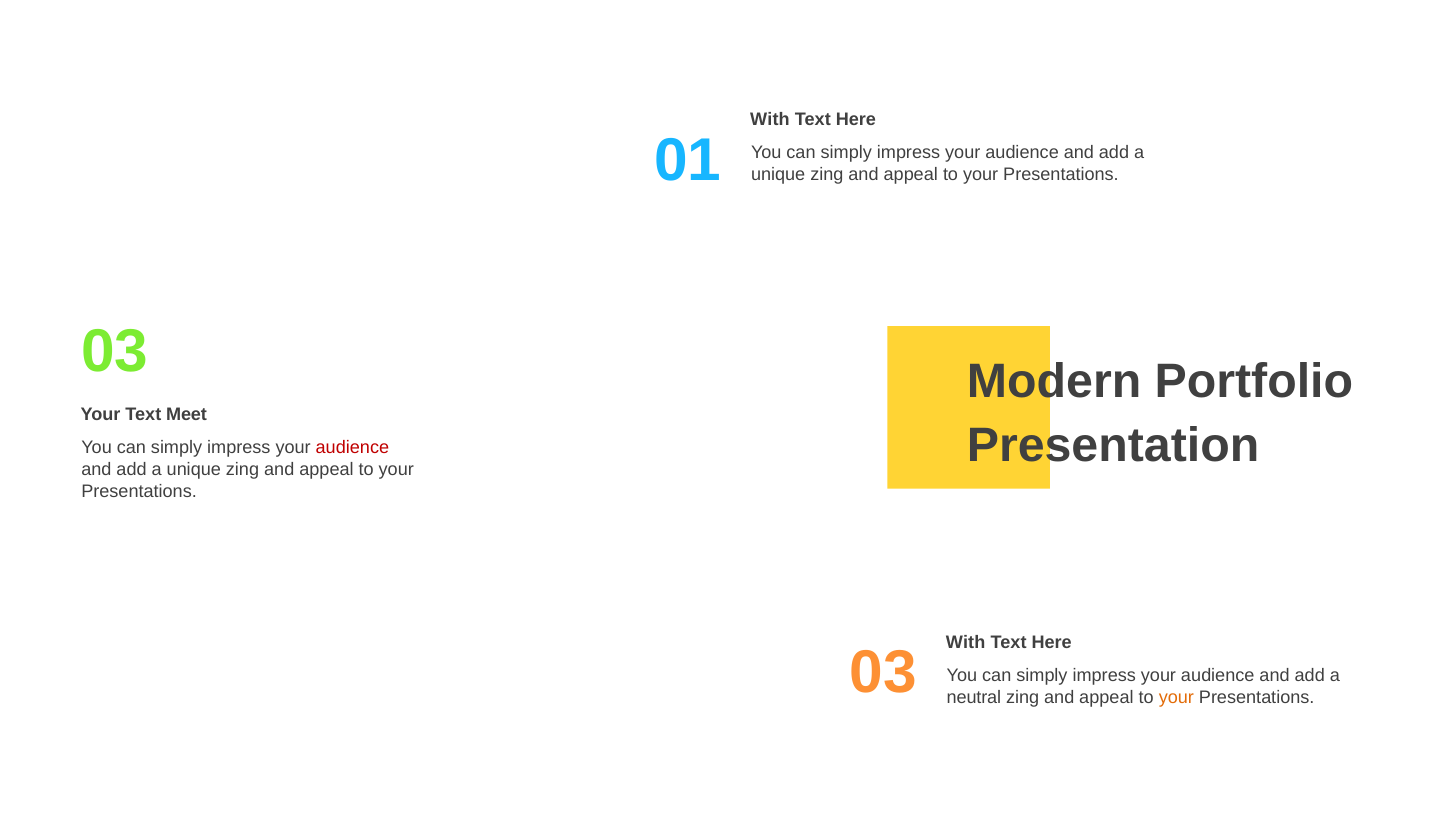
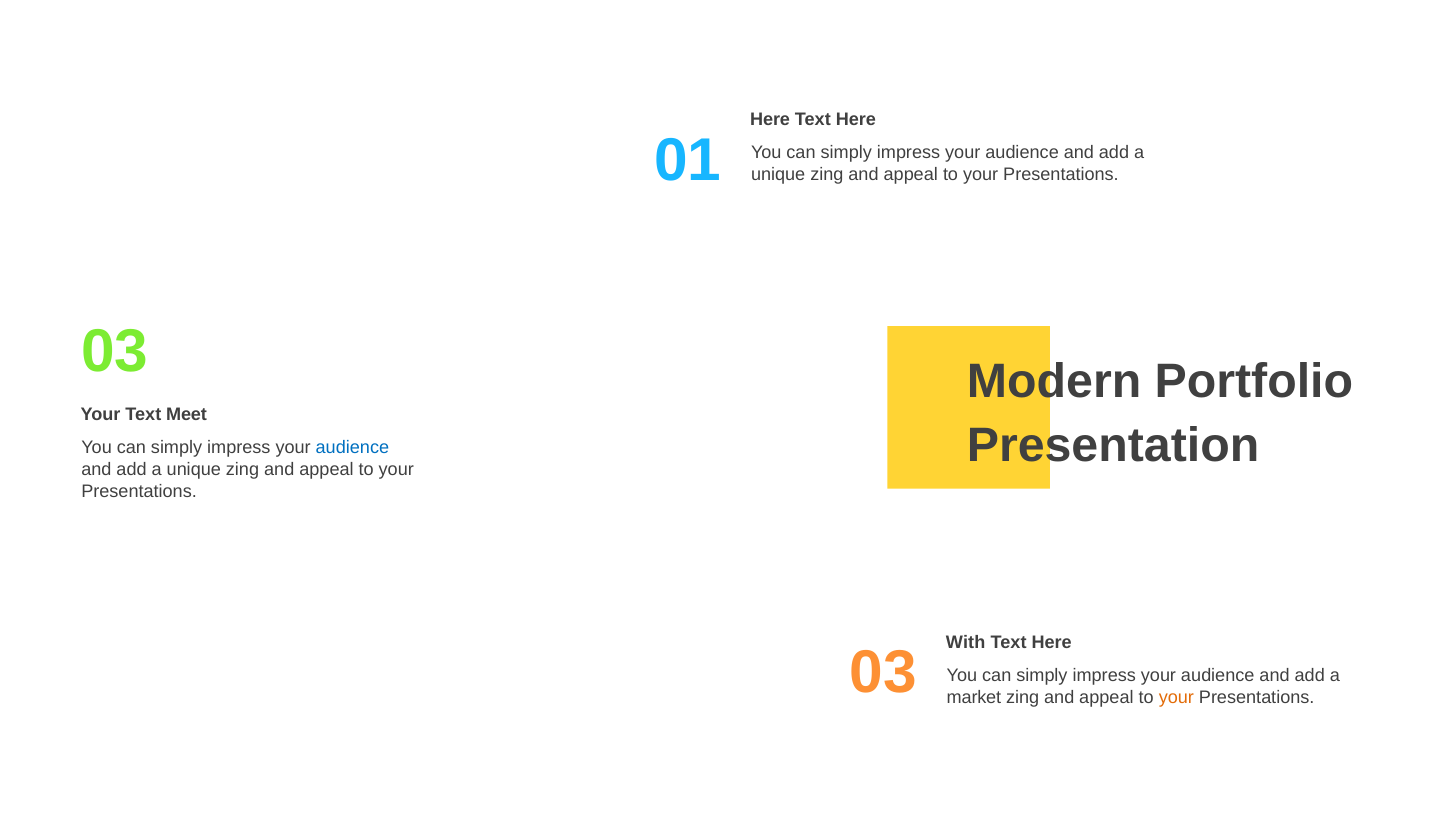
With: With -> Here (770, 120)
audience colour: red -> blue (352, 448)
neutral: neutral -> market (974, 697)
